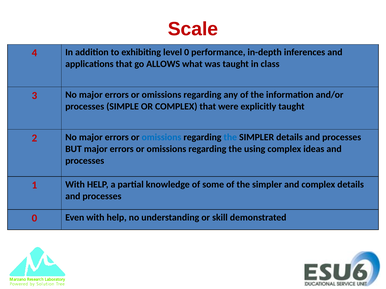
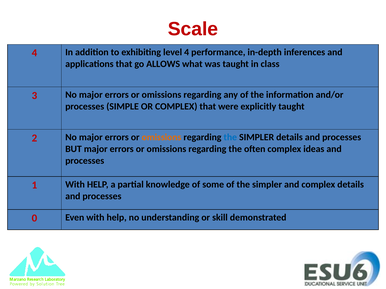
level 0: 0 -> 4 (187, 52)
omissions colour: blue -> orange (161, 138)
using: using -> often (255, 149)
